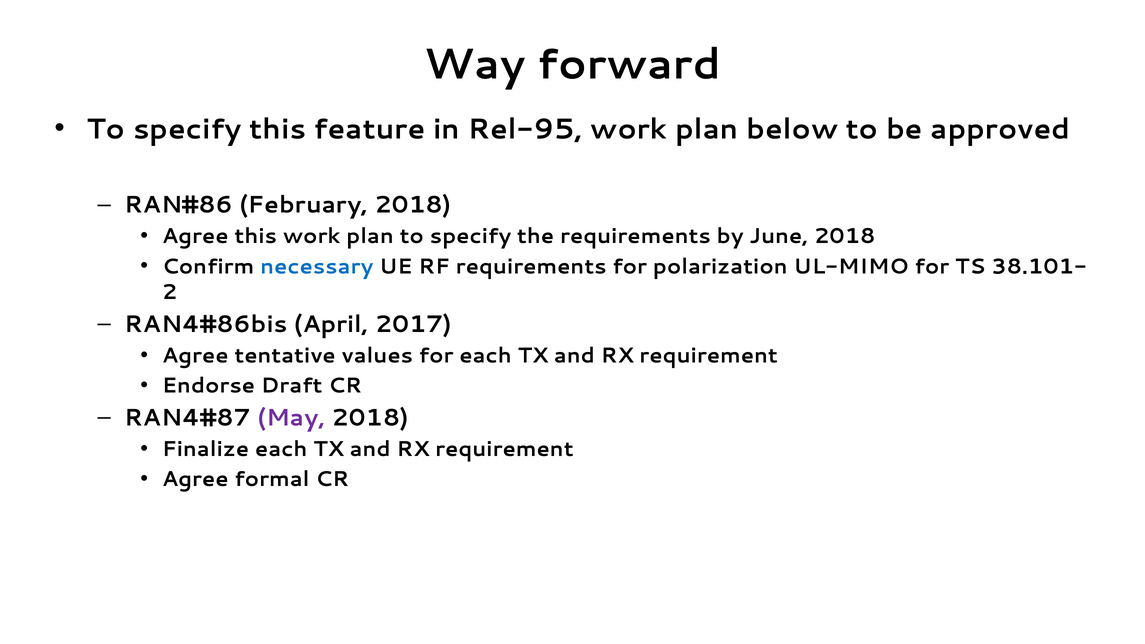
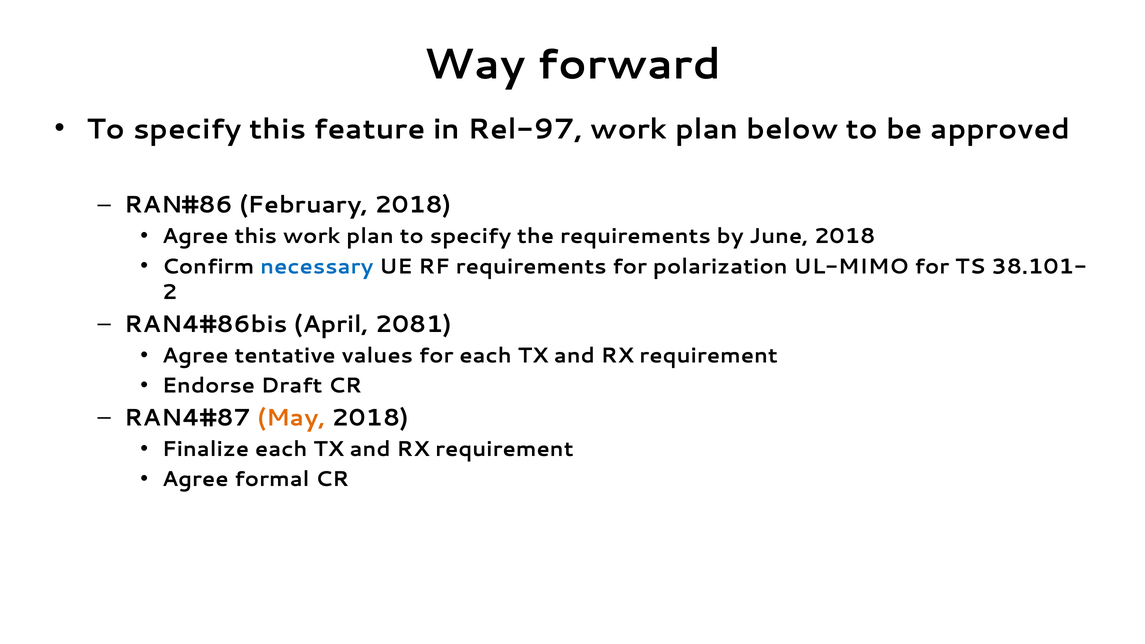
Rel-95: Rel-95 -> Rel-97 (525, 129)
2017: 2017 -> 2081 (414, 324)
May colour: purple -> orange (291, 418)
